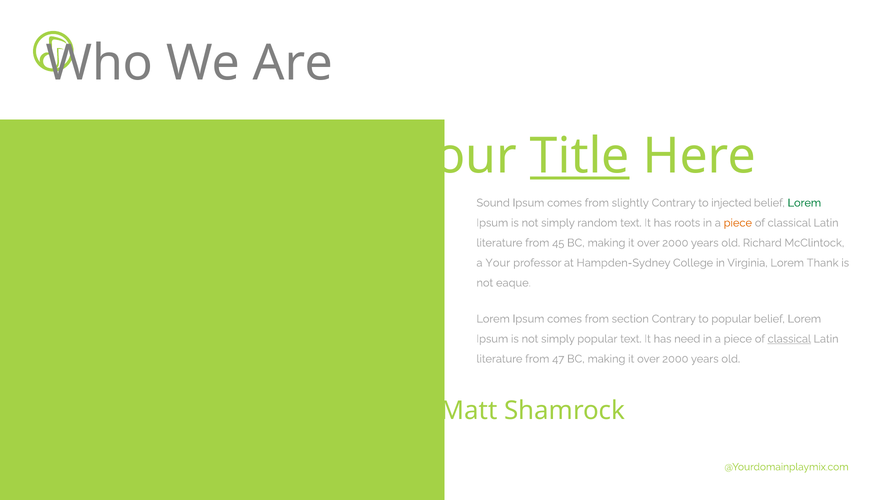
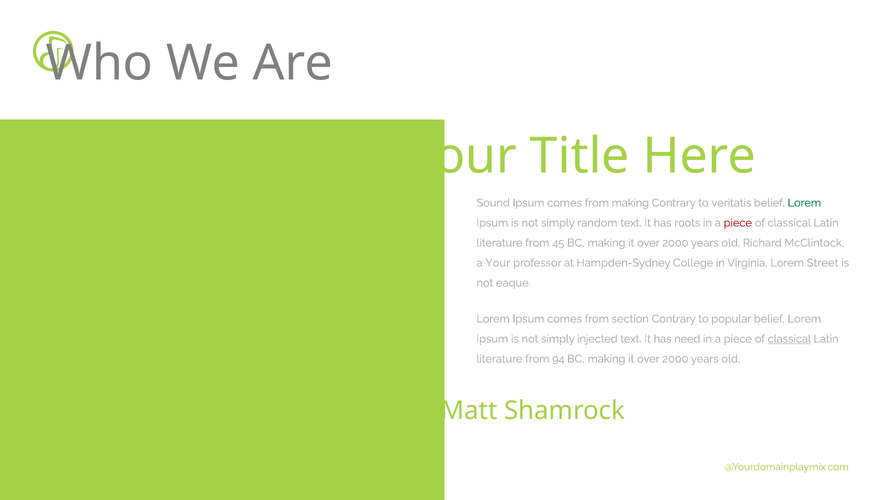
Title underline: present -> none (580, 156)
from slightly: slightly -> making (630, 203)
injected: injected -> veritatis (731, 203)
piece colour: orange -> red (738, 223)
Thank: Thank -> Street (823, 263)
simply popular: popular -> injected (597, 339)
47: 47 -> 94 (558, 359)
